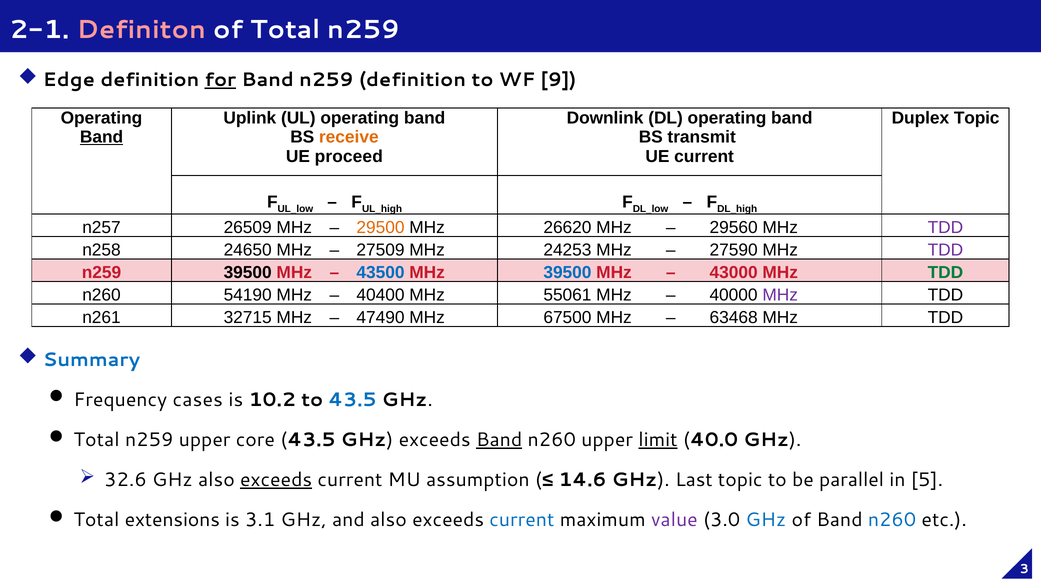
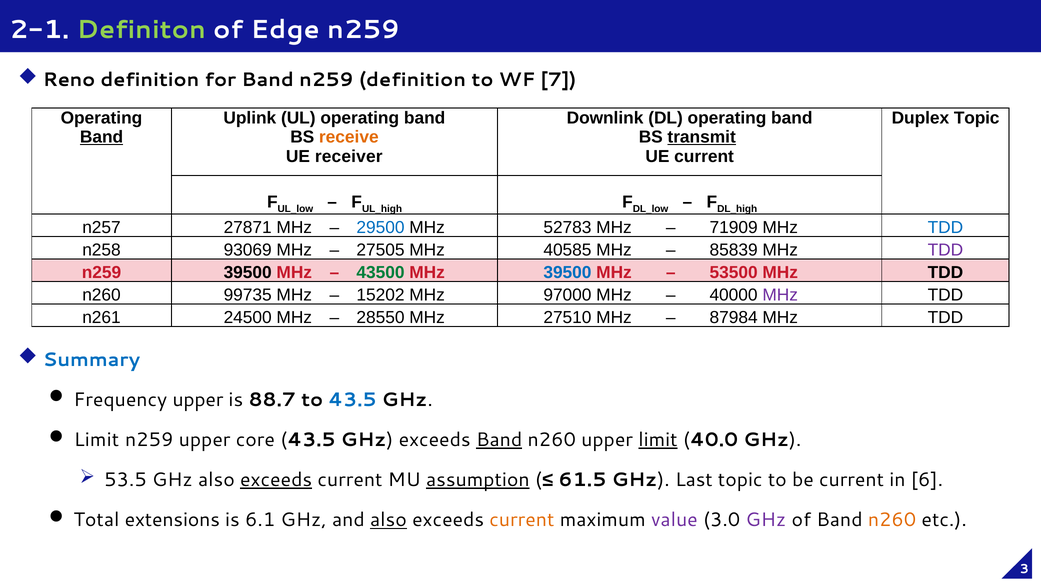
Definiton colour: pink -> light green (141, 30)
of Total: Total -> Edge (285, 30)
Edge: Edge -> Reno (69, 80)
for underline: present -> none (220, 80)
9: 9 -> 7 (558, 80)
transmit underline: none -> present (702, 137)
proceed: proceed -> receiver (349, 157)
26509: 26509 -> 27871 (248, 228)
29500 colour: orange -> blue (381, 228)
26620: 26620 -> 52783 (567, 228)
29560: 29560 -> 71909 (734, 228)
TDD colour: purple -> blue (945, 228)
24650: 24650 -> 93069 (248, 250)
27509: 27509 -> 27505 (381, 250)
24253: 24253 -> 40585 (567, 250)
27590: 27590 -> 85839 (734, 250)
43500 colour: blue -> green (381, 273)
43000: 43000 -> 53500 (734, 273)
TDD colour: green -> black (945, 273)
54190: 54190 -> 99735 (248, 295)
40400: 40400 -> 15202 (381, 295)
55061: 55061 -> 97000 (567, 295)
32715: 32715 -> 24500 (248, 318)
47490: 47490 -> 28550 (381, 318)
67500: 67500 -> 27510 (567, 318)
63468: 63468 -> 87984 (734, 318)
Frequency cases: cases -> upper (198, 400)
10.2: 10.2 -> 88.7 (272, 400)
Total: Total -> Limit (96, 440)
32.6: 32.6 -> 53.5 (126, 480)
assumption underline: none -> present (478, 480)
14.6: 14.6 -> 61.5 (582, 480)
be parallel: parallel -> current (852, 480)
5: 5 -> 6 (927, 480)
3.1: 3.1 -> 6.1 (260, 521)
also underline: none -> present (388, 521)
current colour: blue -> orange (522, 521)
GHz colour: blue -> purple (766, 521)
n260 colour: blue -> orange (892, 521)
